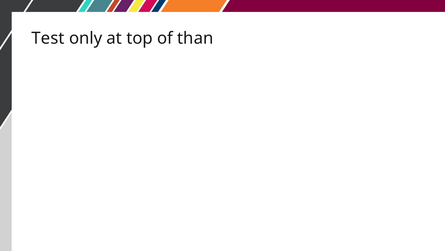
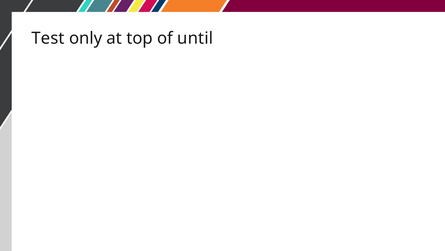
than: than -> until (195, 38)
